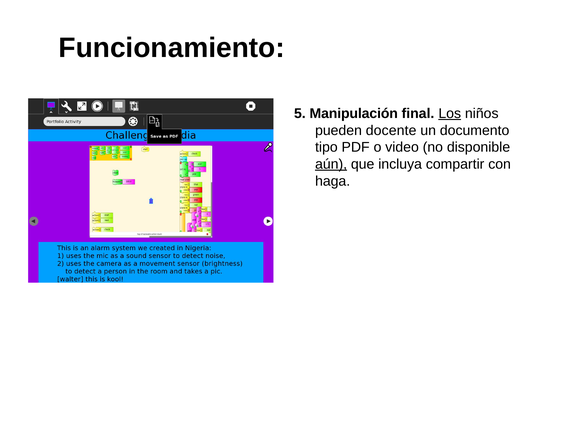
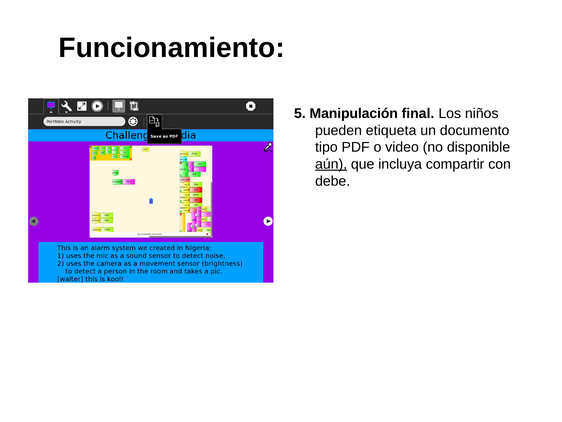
Los underline: present -> none (450, 113)
docente: docente -> etiqueta (391, 130)
haga: haga -> debe (333, 181)
